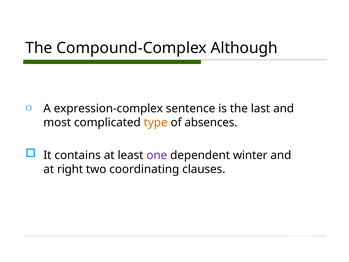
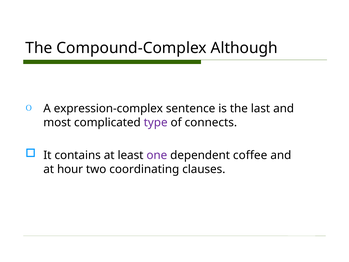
type colour: orange -> purple (156, 123)
absences: absences -> connects (211, 123)
winter: winter -> coffee (250, 155)
right: right -> hour (70, 169)
